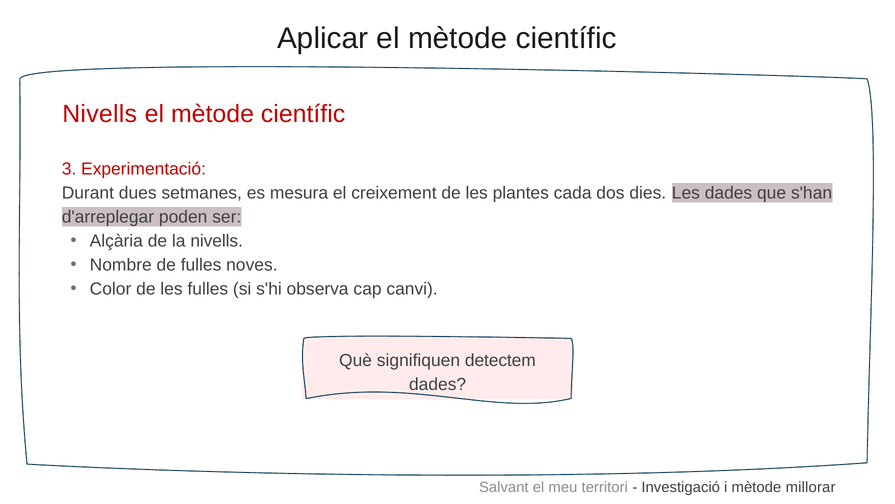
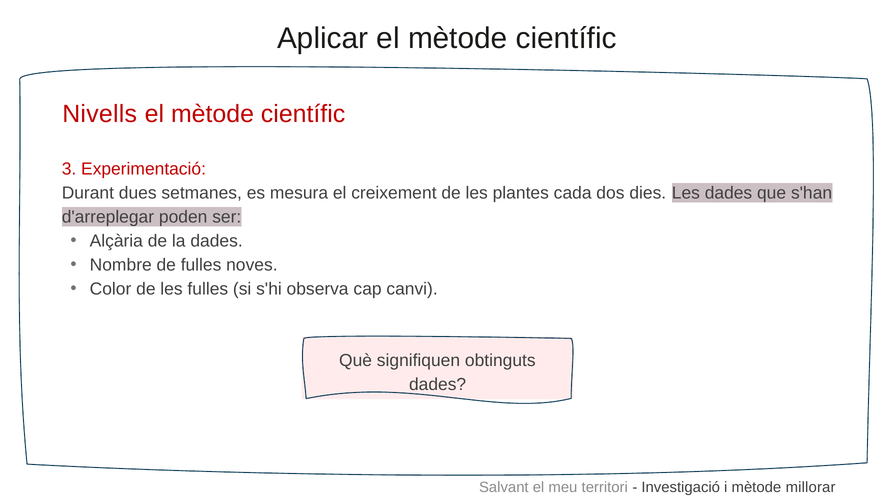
la nivells: nivells -> dades (217, 241)
detectem: detectem -> obtinguts (500, 360)
